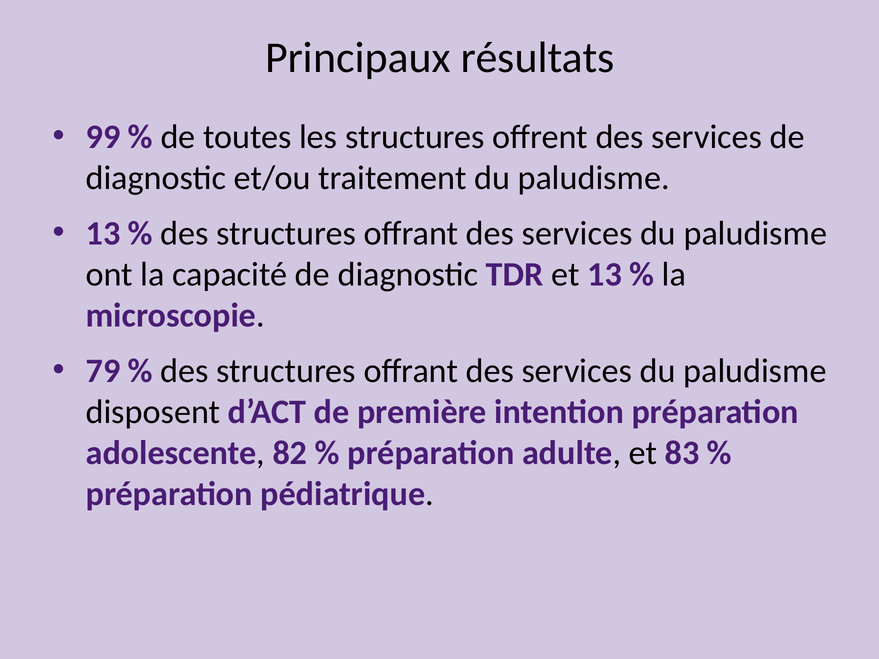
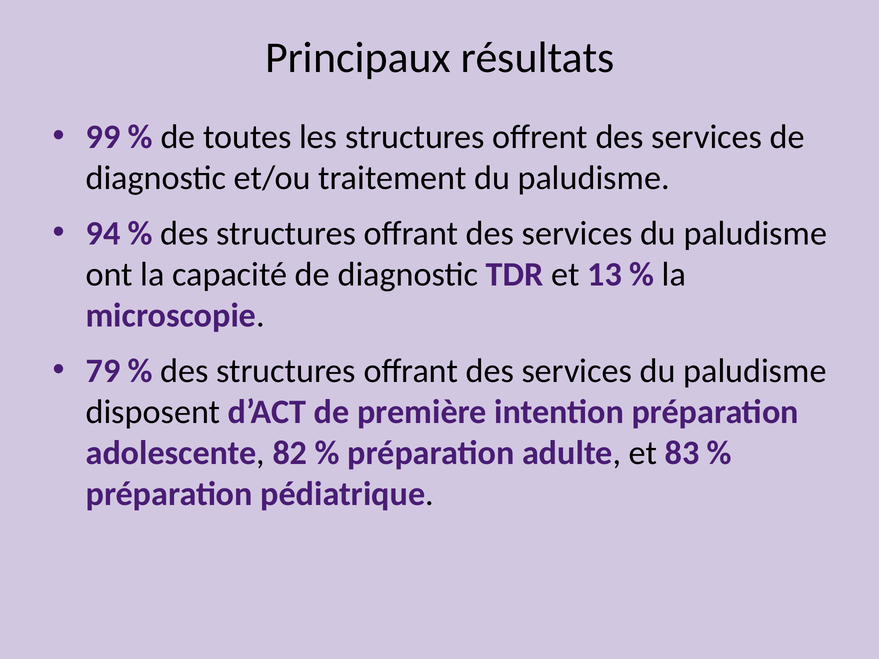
13: 13 -> 94 (103, 234)
